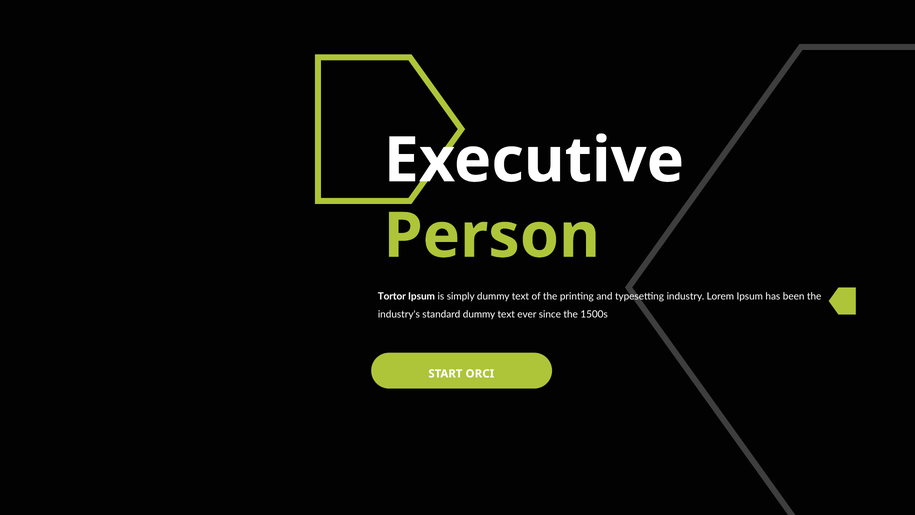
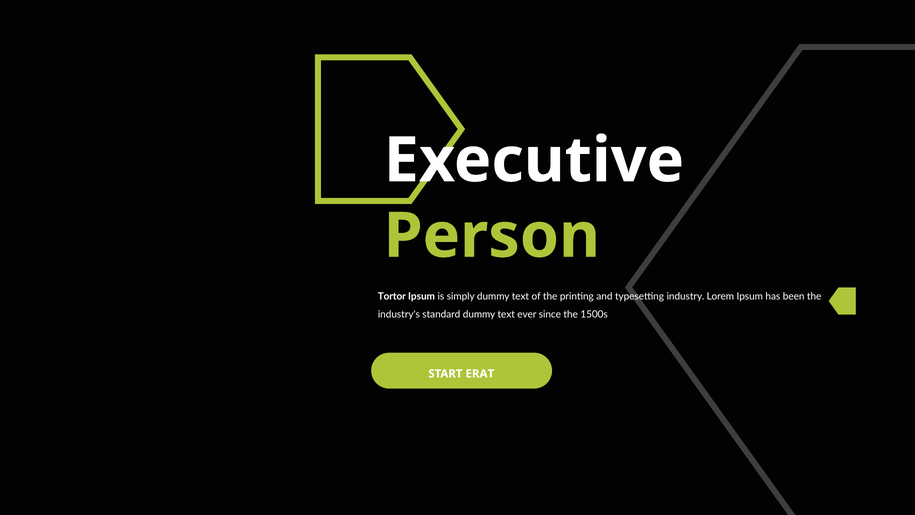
ORCI: ORCI -> ERAT (480, 373)
